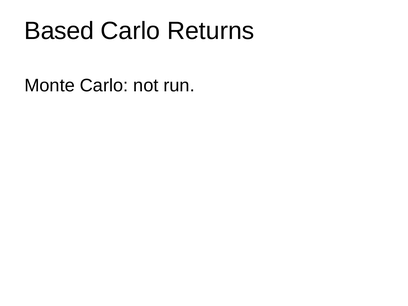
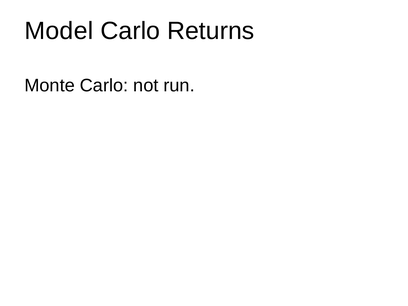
Based: Based -> Model (59, 31)
